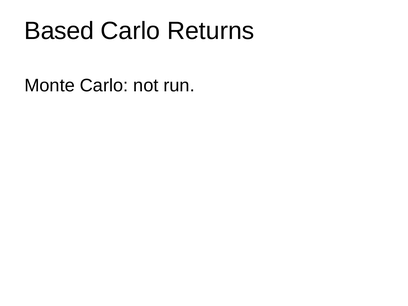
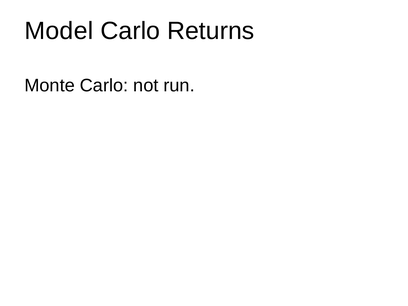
Based: Based -> Model (59, 31)
